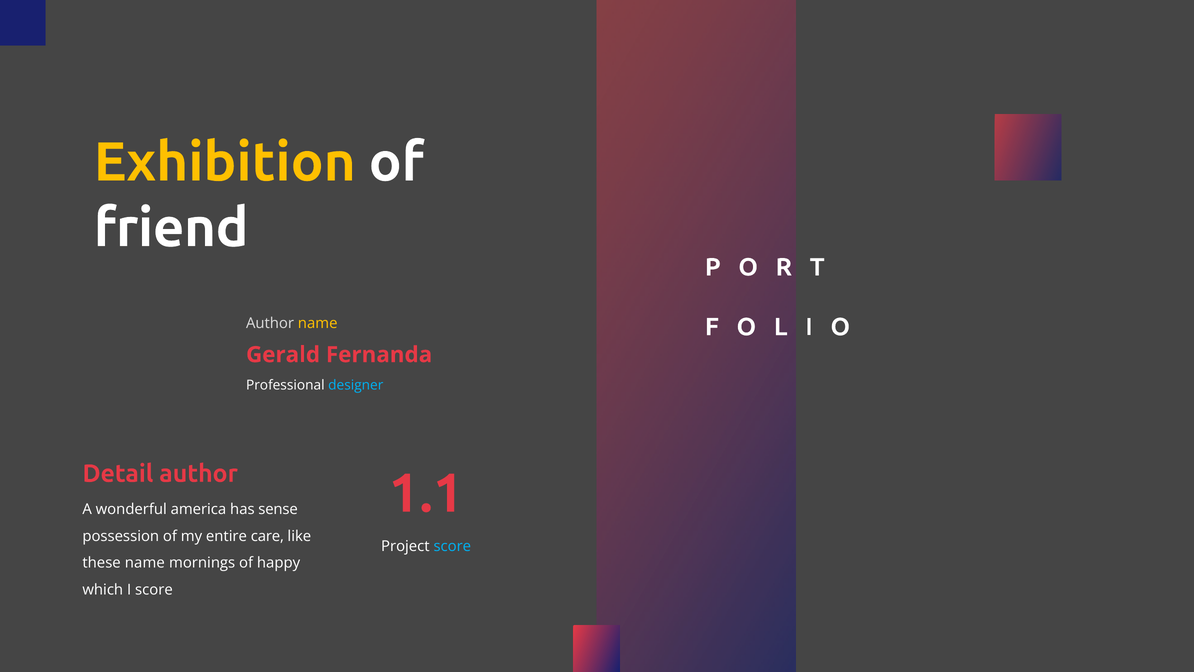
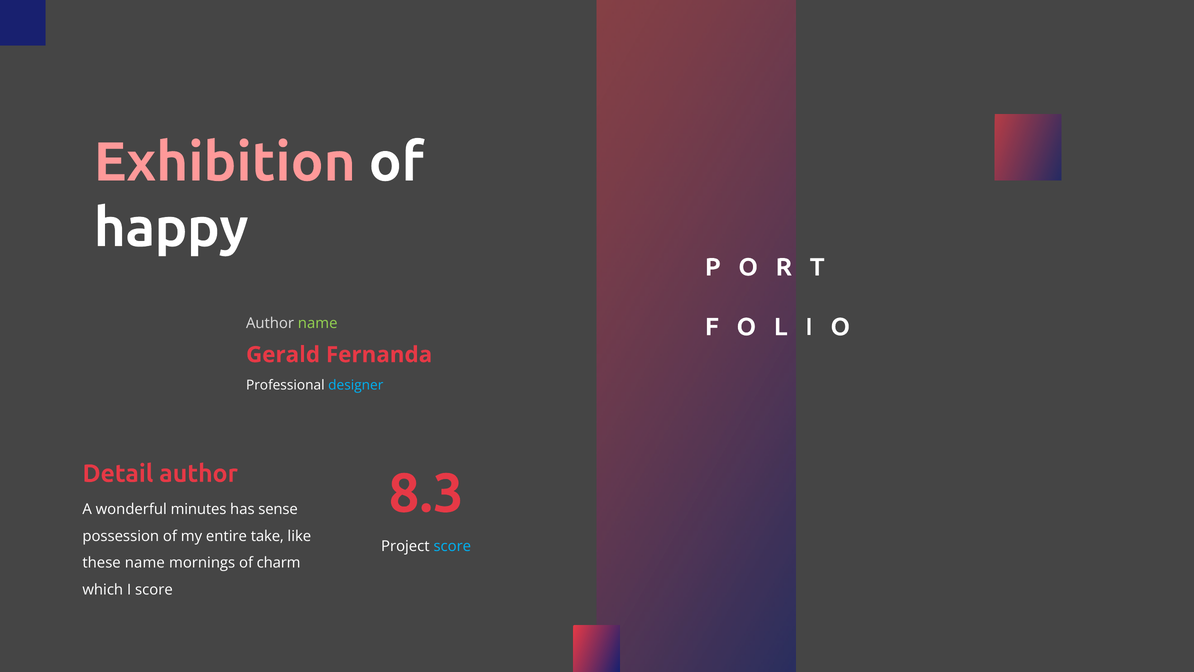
Exhibition colour: yellow -> pink (225, 162)
friend: friend -> happy (171, 228)
name colour: yellow -> light green (318, 323)
1.1: 1.1 -> 8.3 (426, 493)
america: america -> minutes (199, 509)
care: care -> take (267, 536)
happy: happy -> charm (279, 563)
